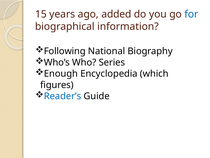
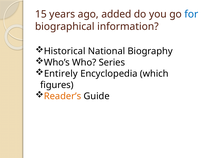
Following: Following -> Historical (65, 51)
Enough: Enough -> Entirely (61, 73)
Reader’s colour: blue -> orange (63, 96)
